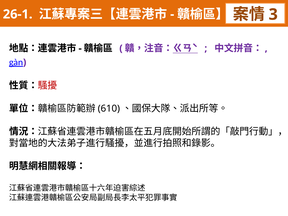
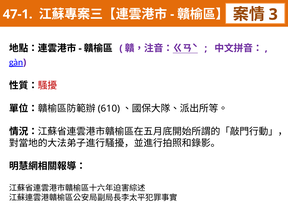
26-1: 26-1 -> 47-1 (18, 14)
